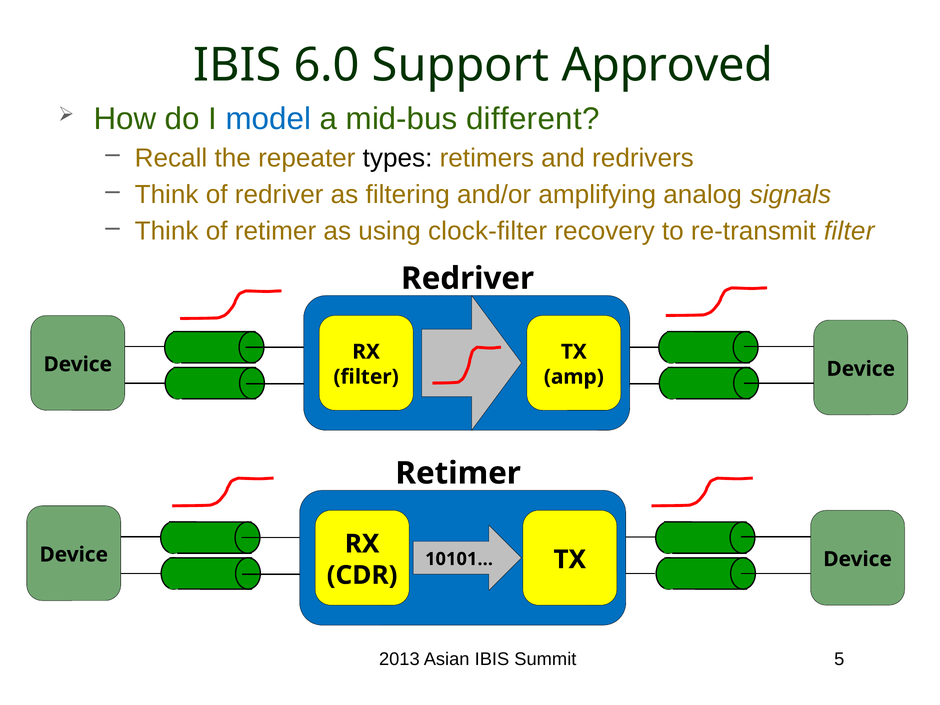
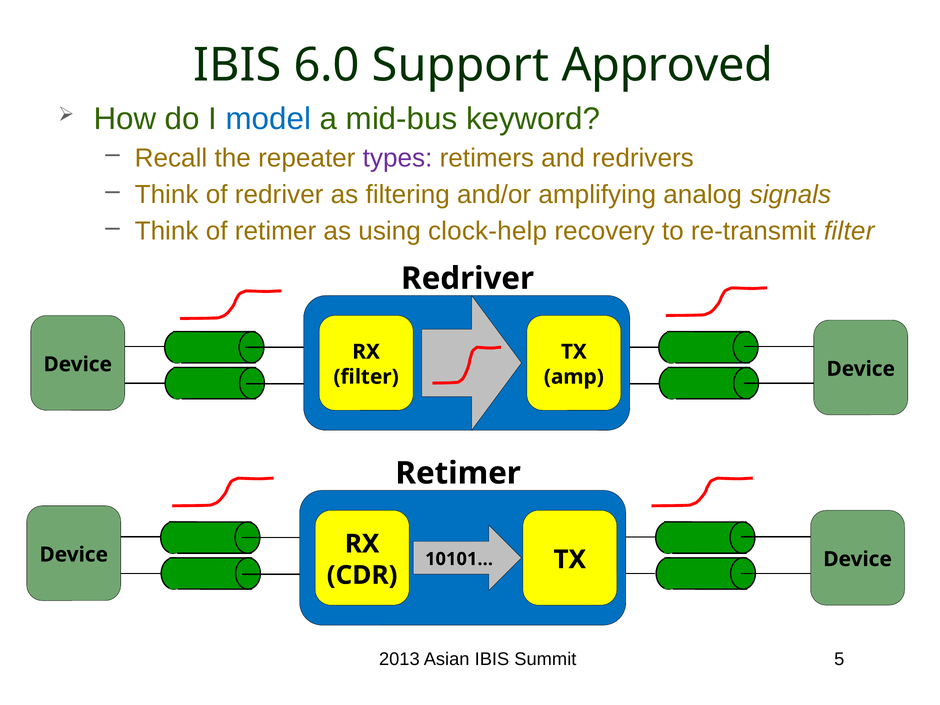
different: different -> keyword (533, 119)
types colour: black -> purple (398, 158)
clock-filter: clock-filter -> clock-help (488, 231)
